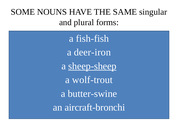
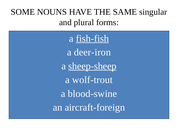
fish-fish underline: none -> present (92, 39)
butter-swine: butter-swine -> blood-swine (92, 94)
aircraft-bronchi: aircraft-bronchi -> aircraft-foreign (95, 108)
